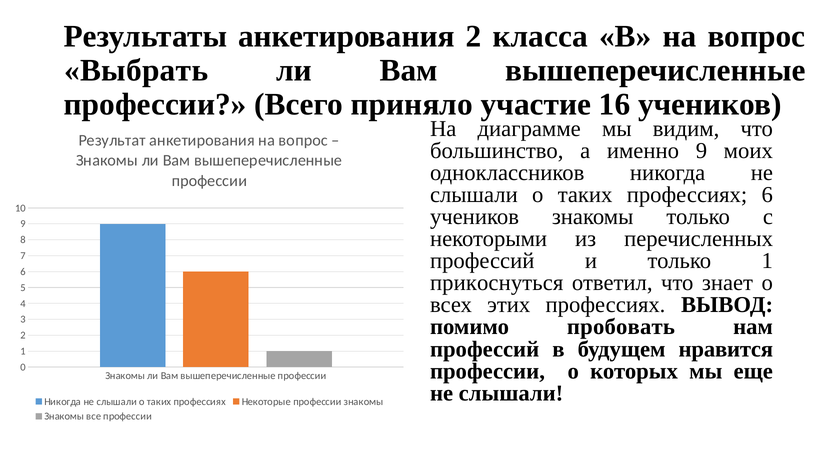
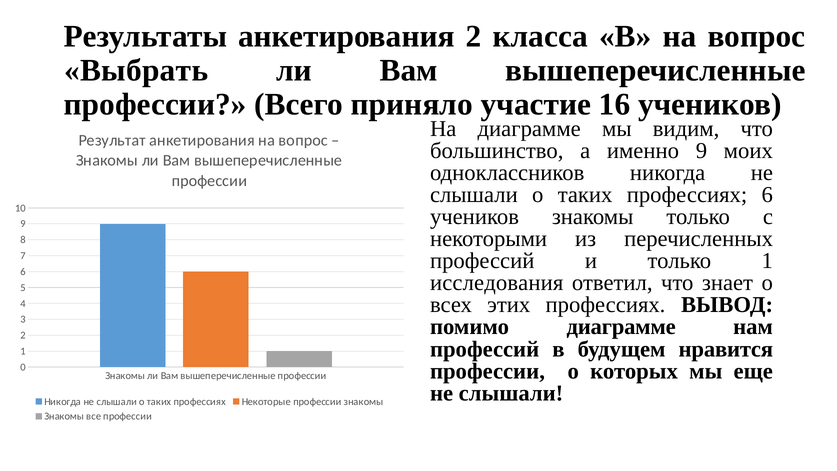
прикоснуться: прикоснуться -> исследования (497, 283)
помимо пробовать: пробовать -> диаграмме (621, 327)
